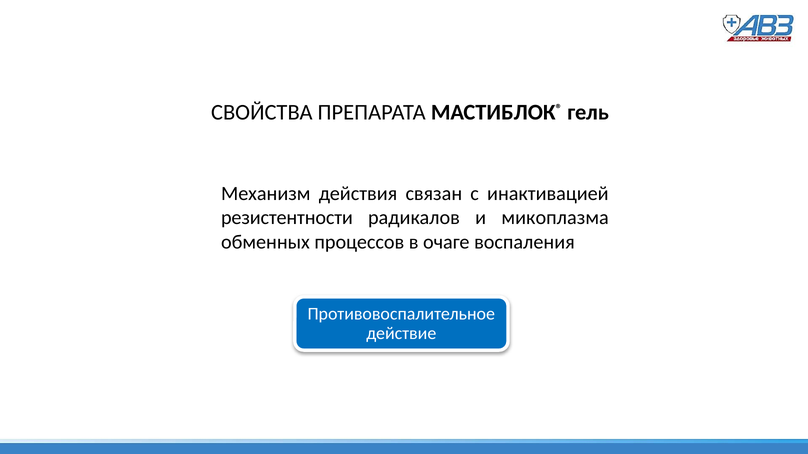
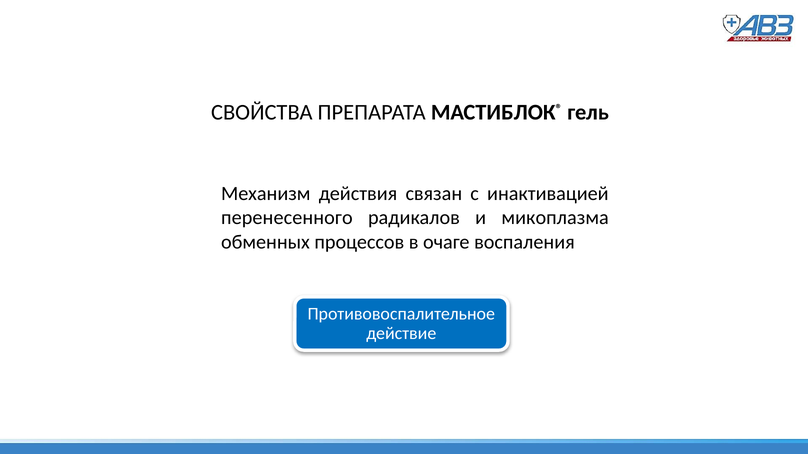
резистентности: резистентности -> перенесенного (287, 218)
